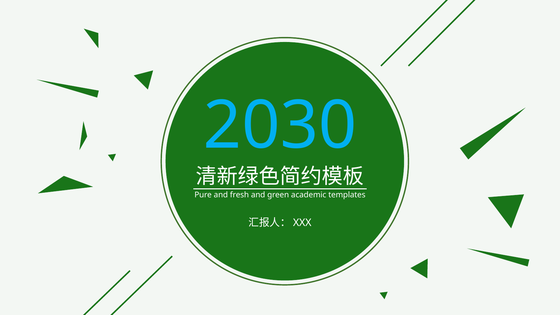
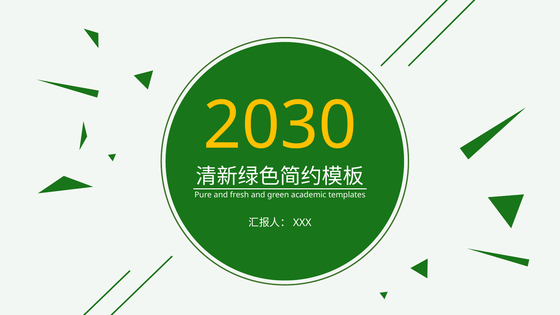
2030 colour: light blue -> yellow (280, 126)
